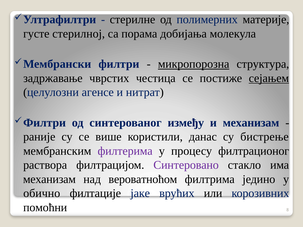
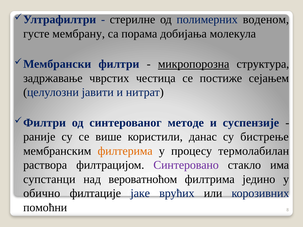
материје: материје -> воденом (266, 20)
стерилној: стерилној -> мембрану (79, 34)
сејањем underline: present -> none (269, 78)
агенсе: агенсе -> јавити (98, 92)
између: између -> методе (186, 123)
и механизам: механизам -> суспензије (251, 123)
филтерима colour: purple -> orange (125, 151)
филтрационог: филтрационог -> термолабилан (254, 151)
механизам: механизам -> супстанци (49, 179)
